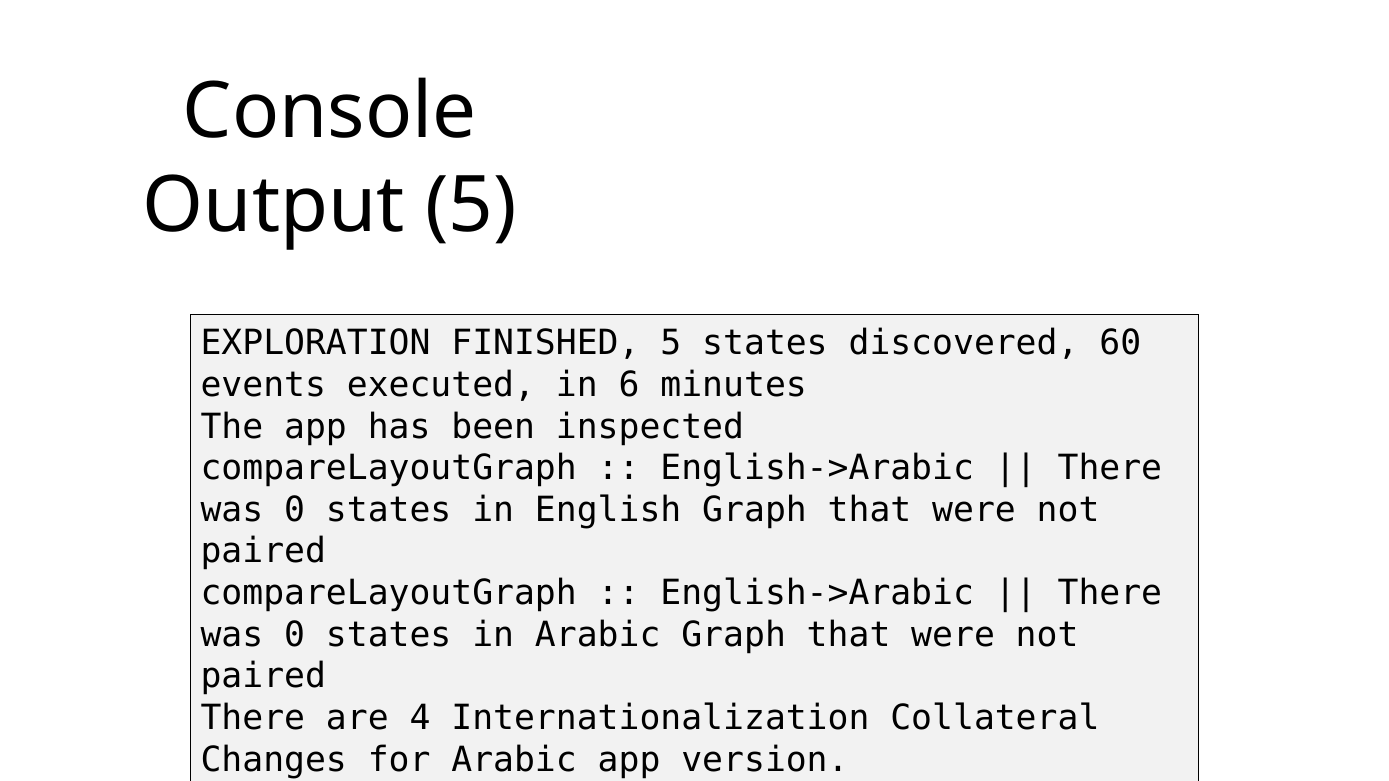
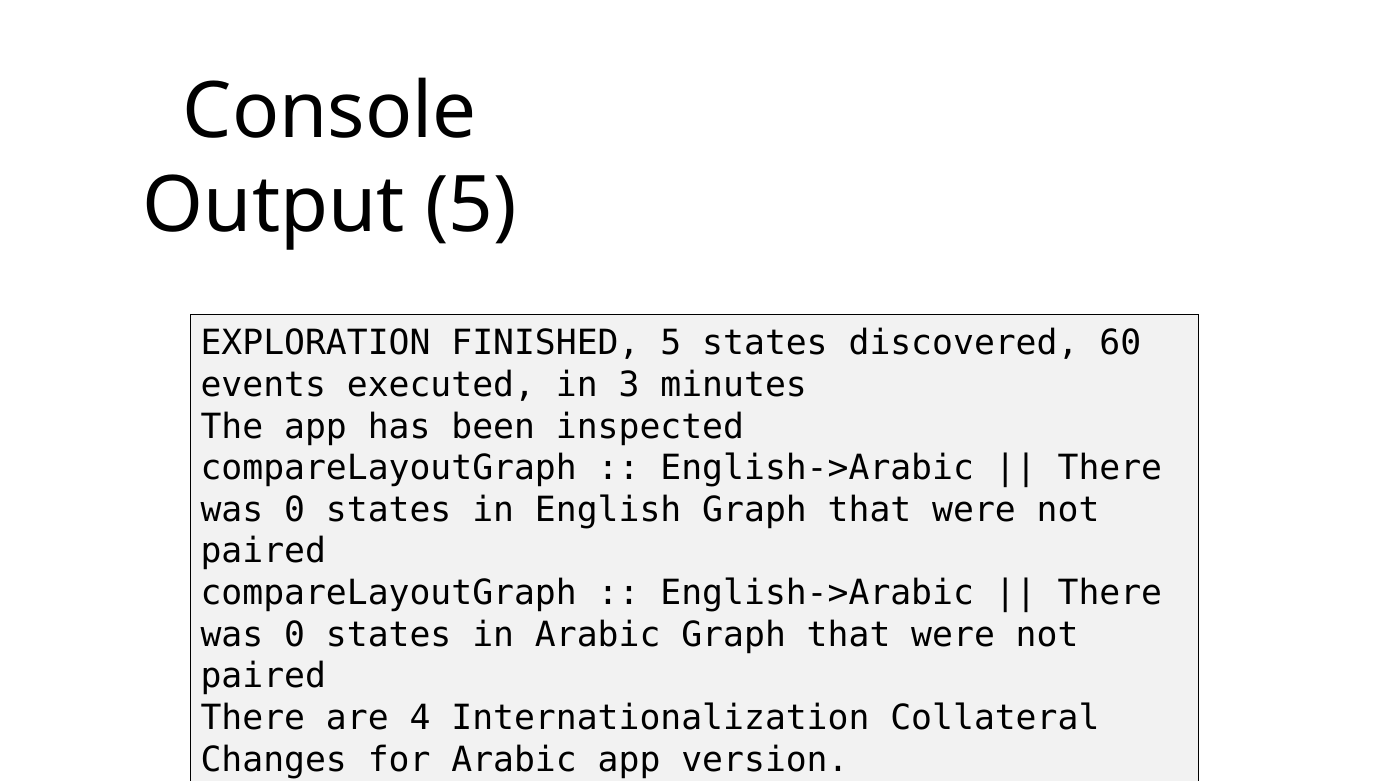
6: 6 -> 3 (629, 385)
